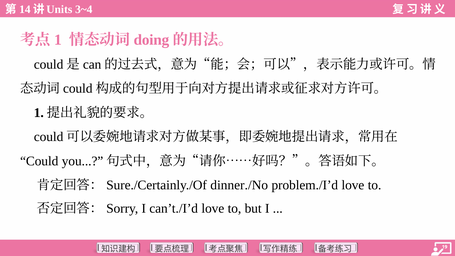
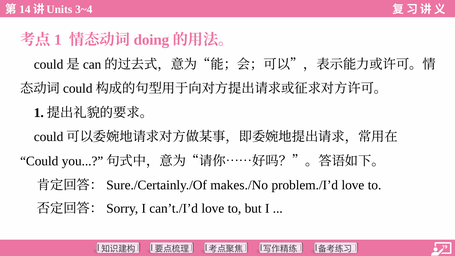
dinner./No: dinner./No -> makes./No (239, 185)
